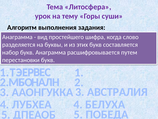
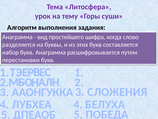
АВСТРАЛИЯ: АВСТРАЛИЯ -> СЛОЖЕНИЯ (117, 92)
